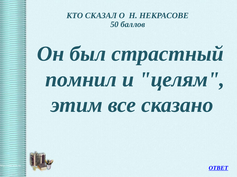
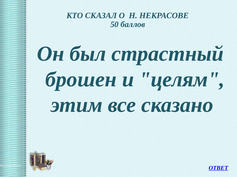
помнил: помнил -> брошен (81, 80)
